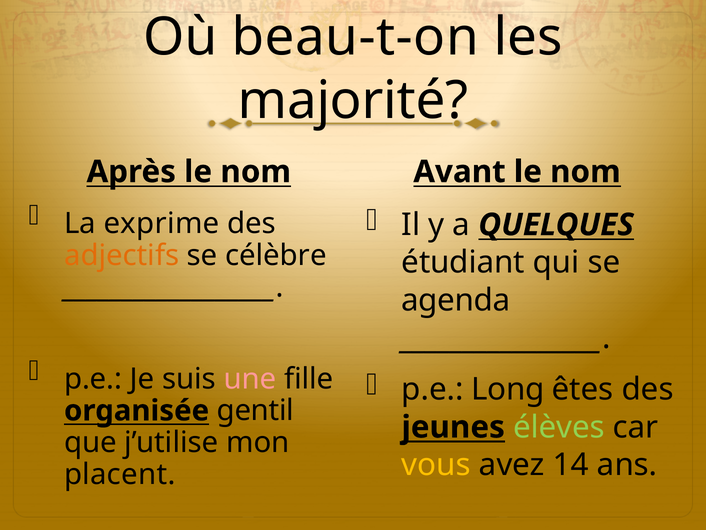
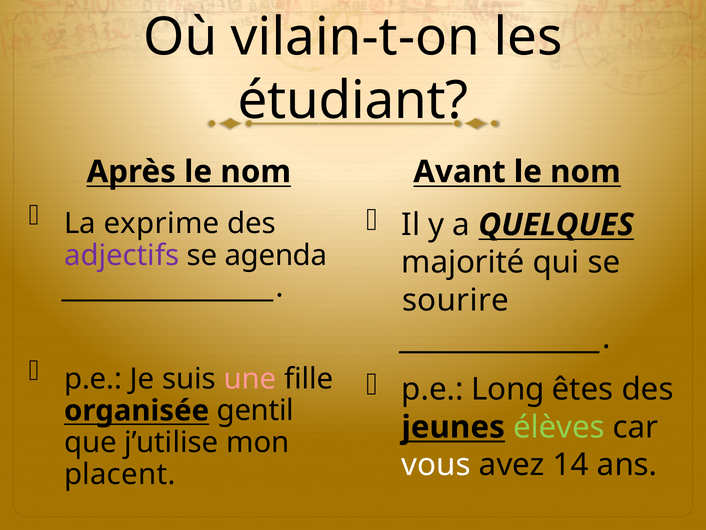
beau-t-on: beau-t-on -> vilain-t-on (355, 37)
majorité: majorité -> étudiant (353, 101)
adjectifs colour: orange -> purple (122, 255)
célèbre: célèbre -> agenda (276, 255)
étudiant: étudiant -> majorité (463, 262)
agenda: agenda -> sourire (456, 300)
vous colour: yellow -> white (436, 464)
